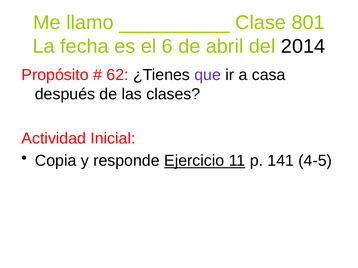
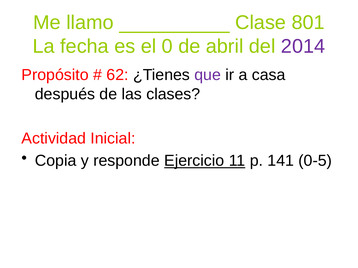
6: 6 -> 0 (167, 46)
2014 colour: black -> purple (303, 46)
4-5: 4-5 -> 0-5 (315, 161)
